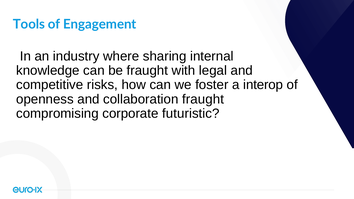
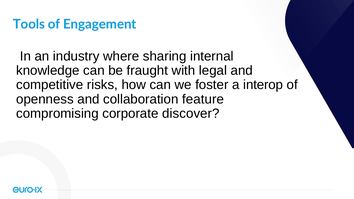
collaboration fraught: fraught -> feature (203, 99)
futuristic: futuristic -> discover (191, 114)
